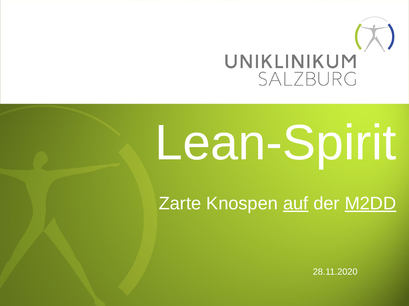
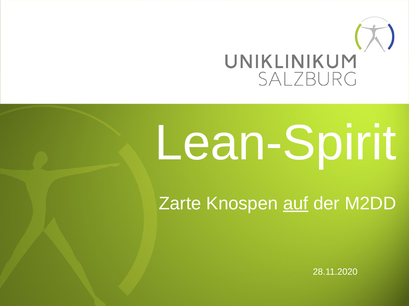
M2DD underline: present -> none (370, 204)
